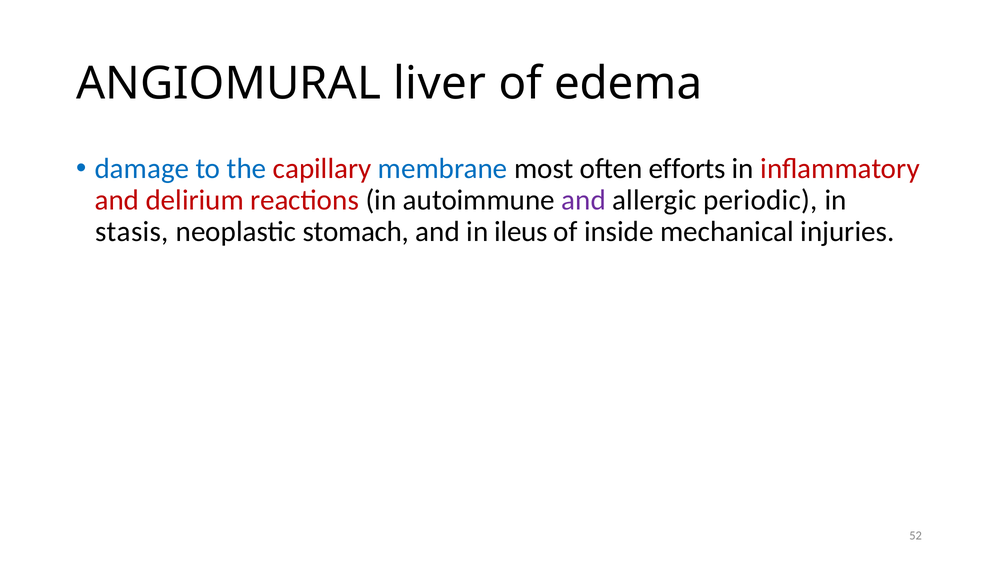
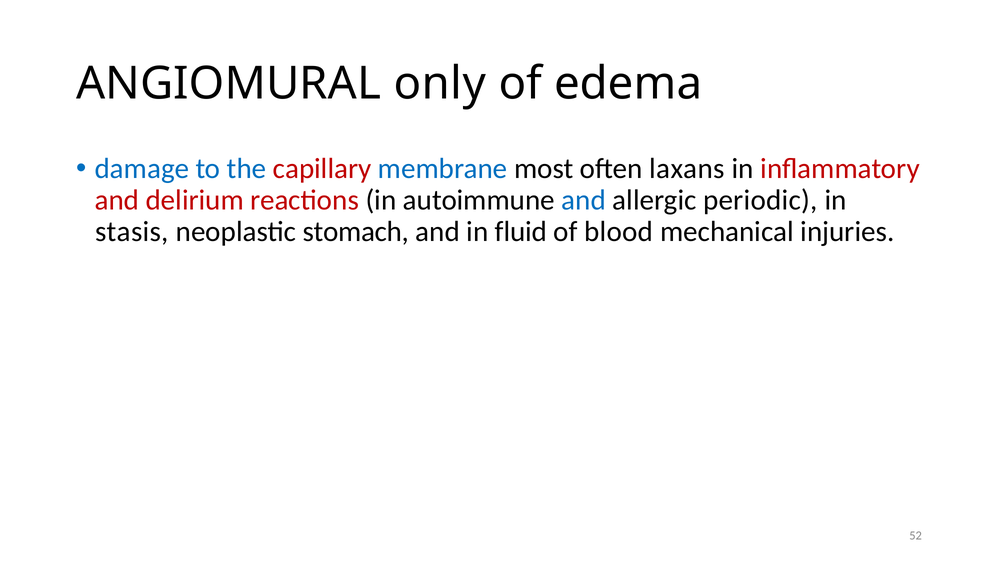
liver: liver -> only (440, 84)
efforts: efforts -> laxans (687, 169)
and colour: purple -> blue (584, 200)
ileus: ileus -> fluid (521, 232)
inside: inside -> blood (619, 232)
